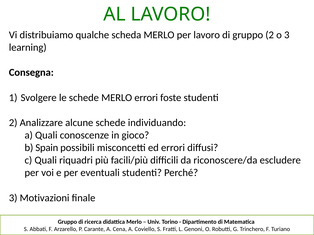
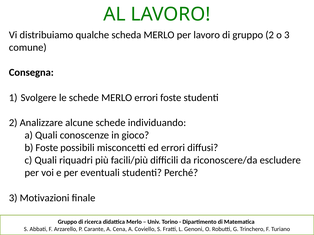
learning: learning -> comune (28, 48)
b Spain: Spain -> Foste (47, 148)
